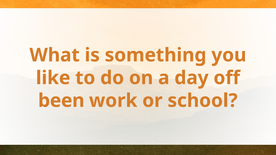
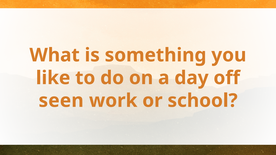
been: been -> seen (61, 101)
